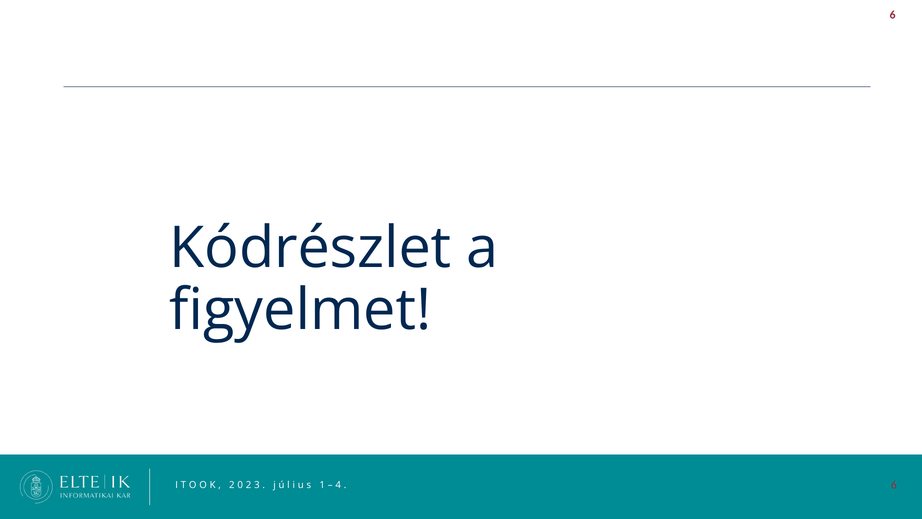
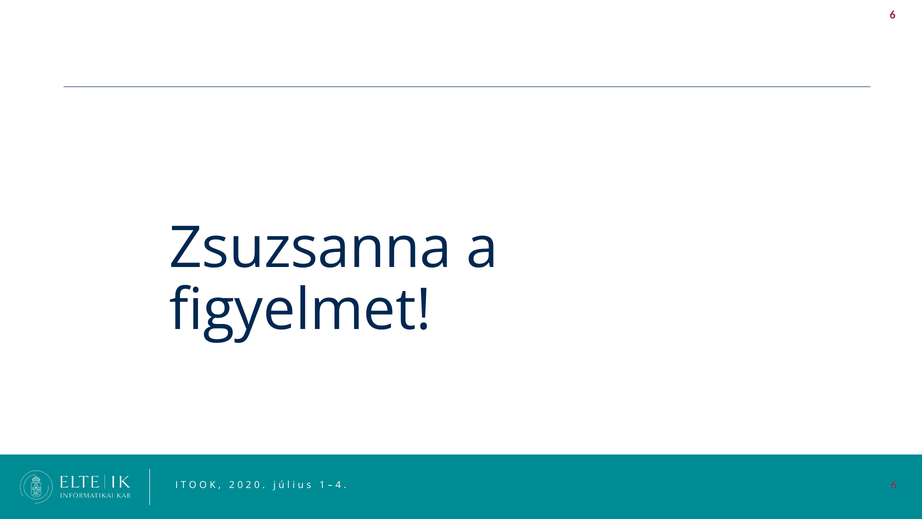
Kódrészlet: Kódrészlet -> Zsuzsanna (310, 248)
3: 3 -> 0 (257, 485)
